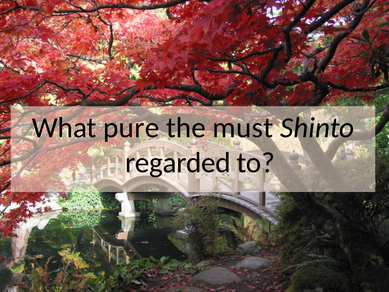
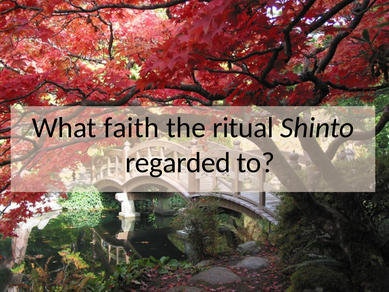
pure: pure -> faith (131, 128)
must: must -> ritual (243, 128)
